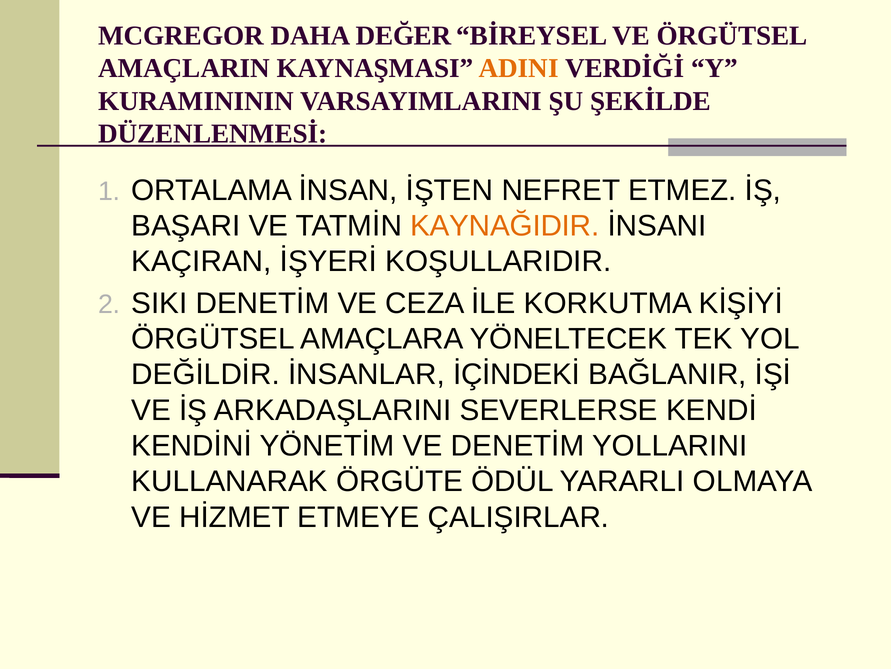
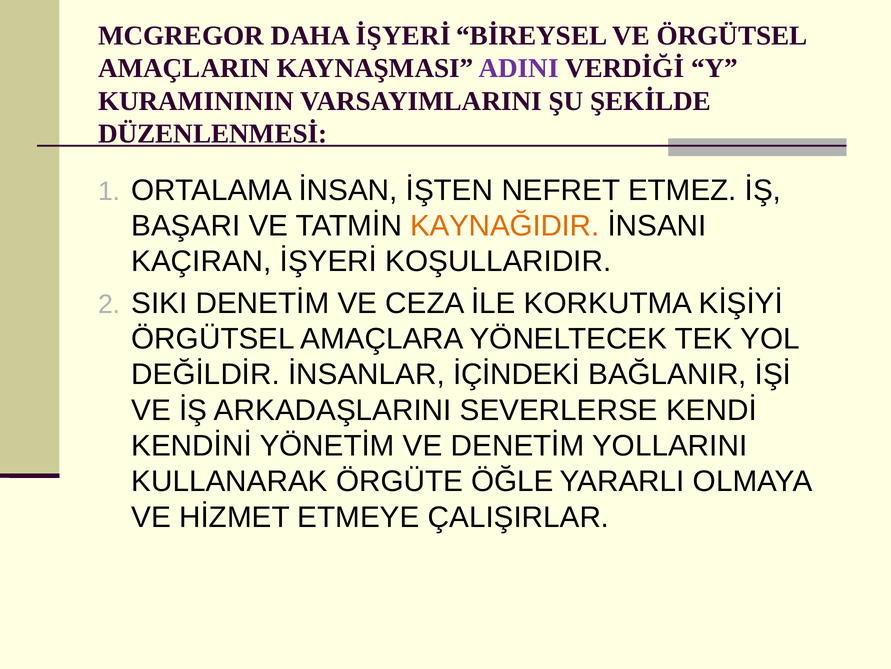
DAHA DEĞER: DEĞER -> İŞYERİ (403, 36)
ADINI colour: orange -> purple (519, 68)
ÖDÜL: ÖDÜL -> ÖĞLE (512, 481)
